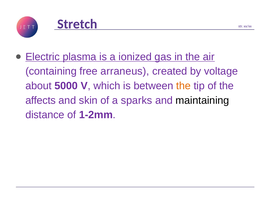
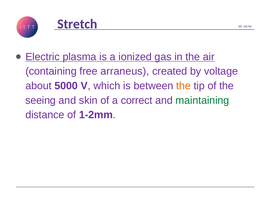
affects: affects -> seeing (41, 100)
sparks: sparks -> correct (137, 100)
maintaining colour: black -> green (202, 100)
